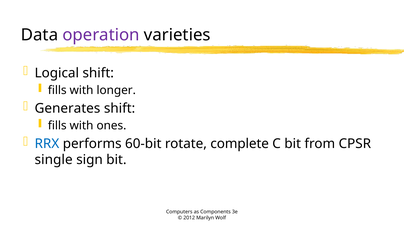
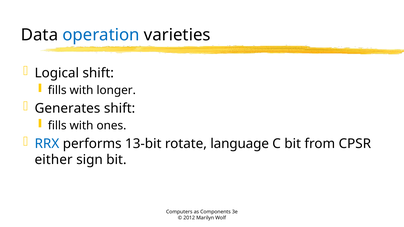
operation colour: purple -> blue (101, 35)
60-bit: 60-bit -> 13-bit (143, 144)
complete: complete -> language (240, 144)
single: single -> either (54, 160)
